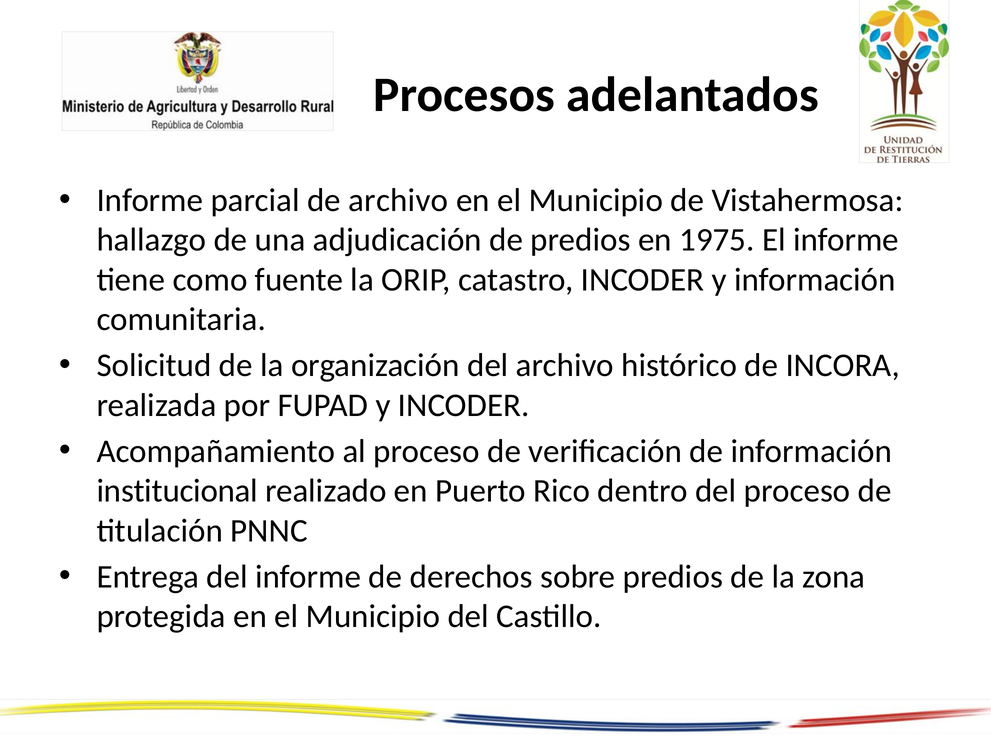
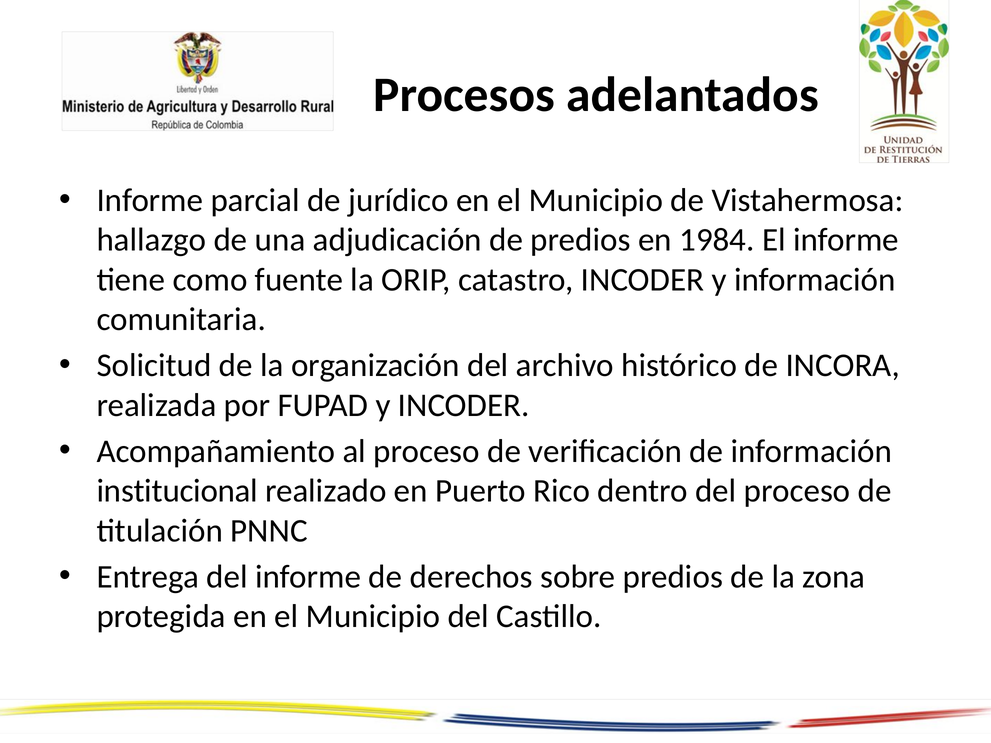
de archivo: archivo -> jurídico (398, 201)
1975: 1975 -> 1984 (717, 240)
